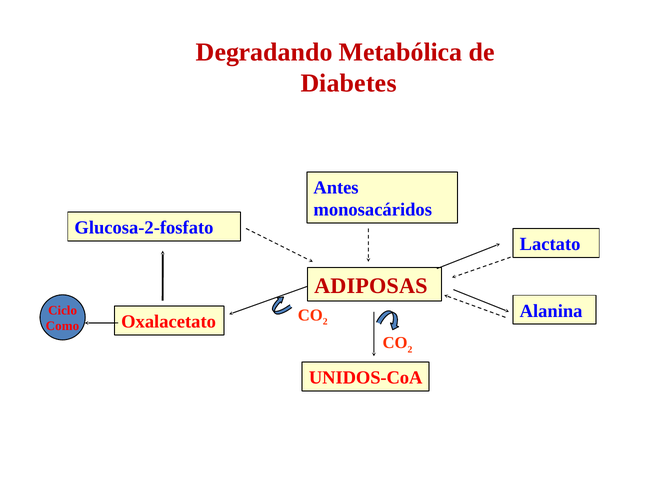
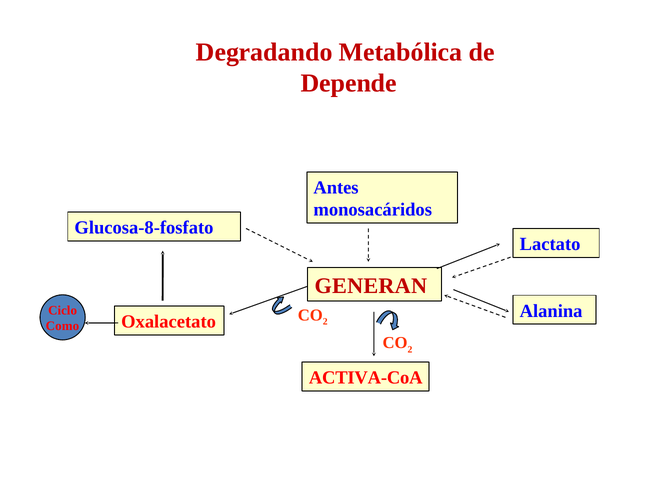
Diabetes: Diabetes -> Depende (349, 83)
Glucosa-2-fosfato: Glucosa-2-fosfato -> Glucosa-8-fosfato (144, 228)
ADIPOSAS: ADIPOSAS -> GENERAN (371, 286)
UNIDOS-CoA: UNIDOS-CoA -> ACTIVA-CoA (366, 378)
